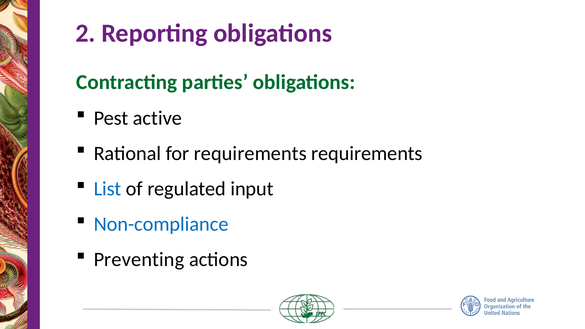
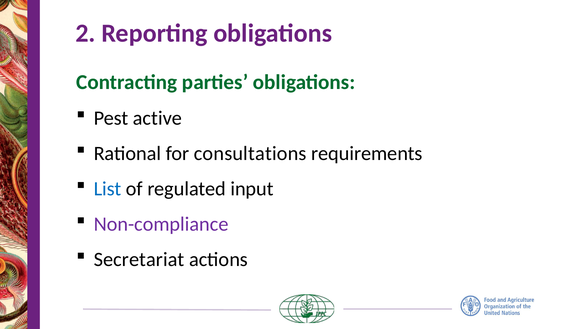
for requirements: requirements -> consultations (250, 153)
Non-compliance colour: blue -> purple (161, 224)
Preventing: Preventing -> Secretariat (139, 259)
